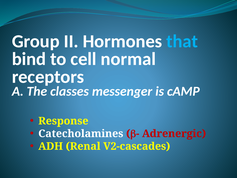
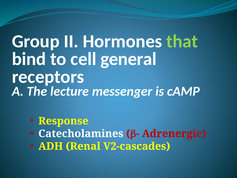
that colour: light blue -> light green (182, 41)
normal: normal -> general (128, 59)
classes: classes -> lecture (70, 91)
